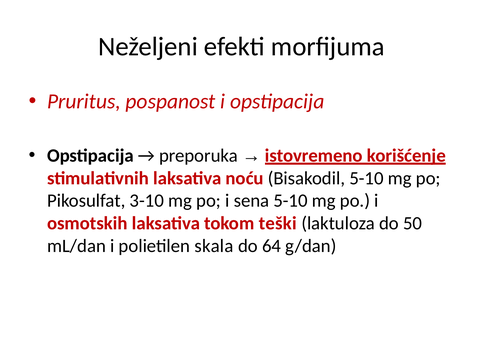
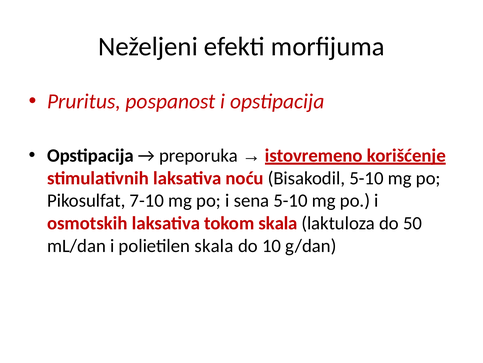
3-10: 3-10 -> 7-10 (147, 200)
tokom teški: teški -> skala (278, 223)
64: 64 -> 10 (272, 245)
